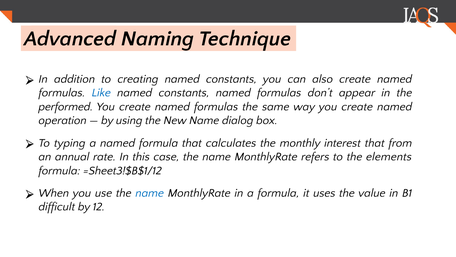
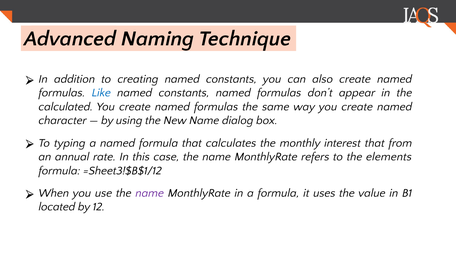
performed: performed -> calculated (66, 106)
operation: operation -> character (63, 120)
name colour: blue -> purple (150, 193)
difficult: difficult -> located (57, 206)
